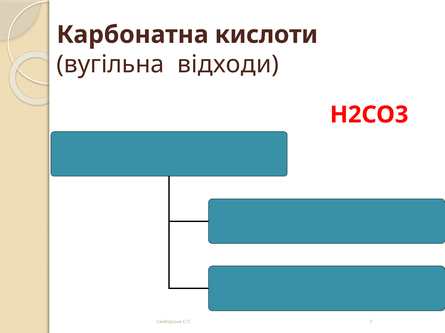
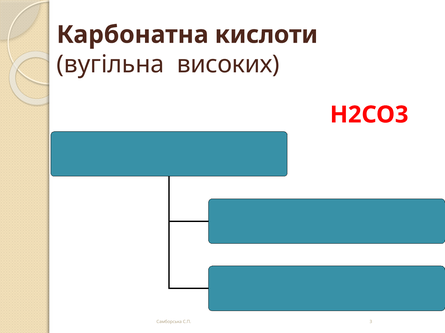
відходи: відходи -> високих (228, 64)
